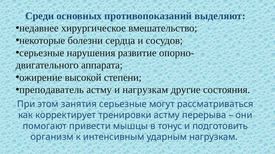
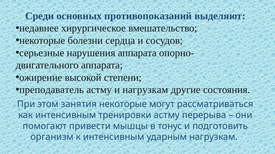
нарушения развитие: развитие -> аппарата (137, 53)
занятия серьезные: серьезные -> некоторые (123, 105)
как корректирует: корректирует -> интенсивным (66, 116)
